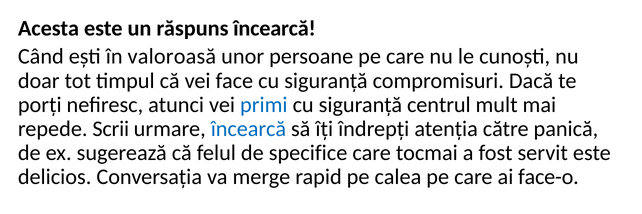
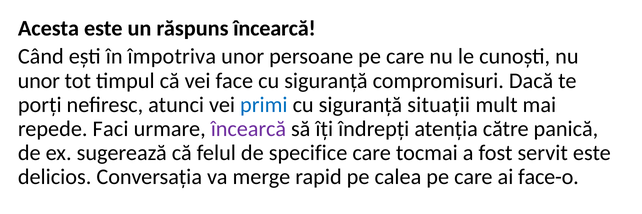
valoroasă: valoroasă -> împotriva (172, 57)
doar: doar -> unor (39, 81)
centrul: centrul -> situații (439, 105)
Scrii: Scrii -> Faci (111, 129)
încearcă colour: blue -> purple (248, 129)
